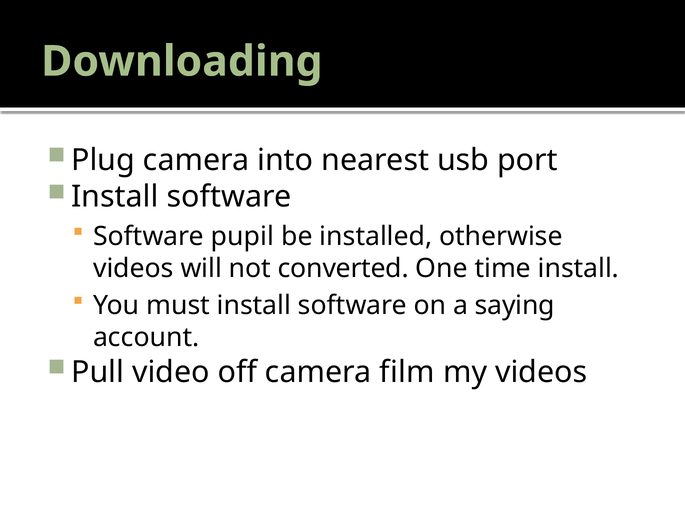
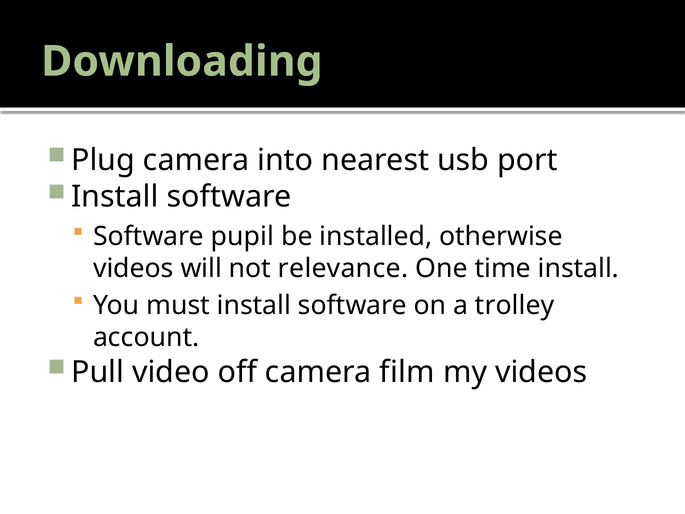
converted: converted -> relevance (343, 268)
saying: saying -> trolley (515, 305)
